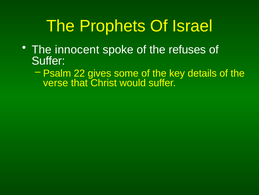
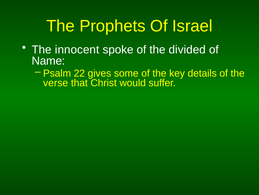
refuses: refuses -> divided (187, 49)
Suffer: Suffer -> Name (48, 61)
